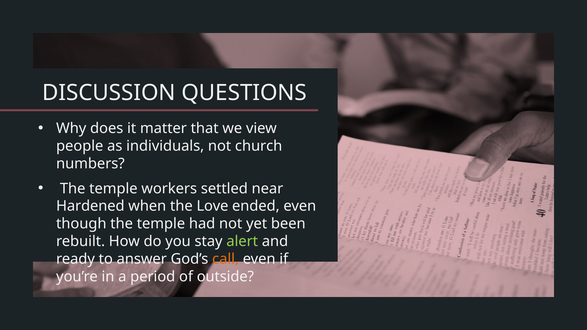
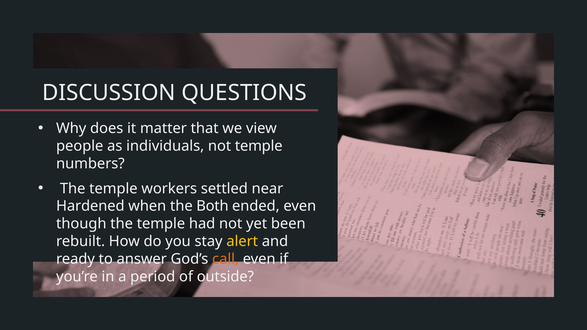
not church: church -> temple (259, 146)
Love: Love -> Both (212, 206)
alert colour: light green -> yellow (242, 241)
